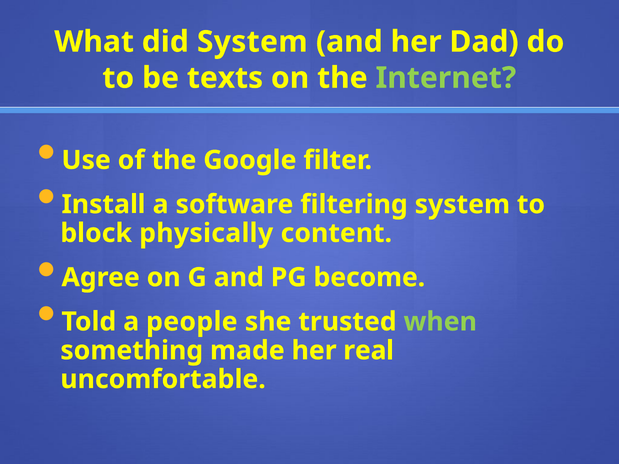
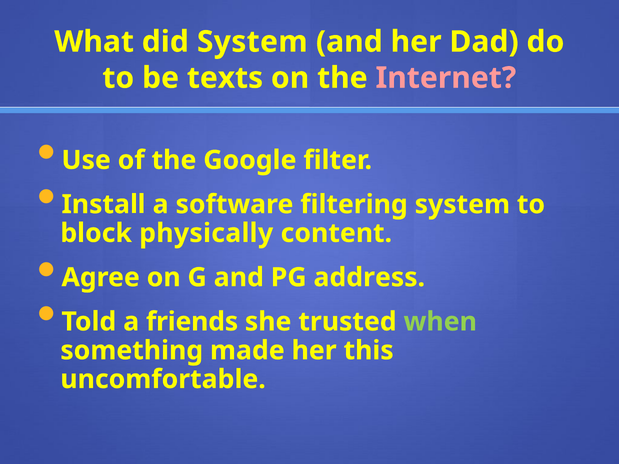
Internet colour: light green -> pink (446, 78)
become: become -> address (369, 278)
people: people -> friends (192, 322)
real: real -> this (369, 351)
